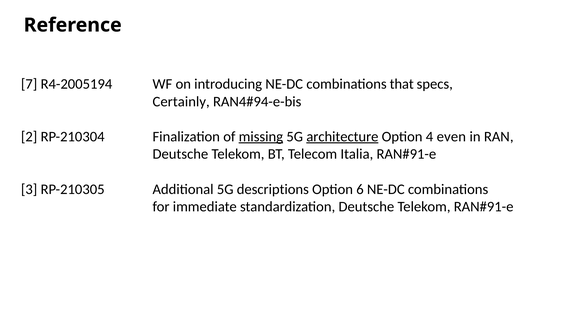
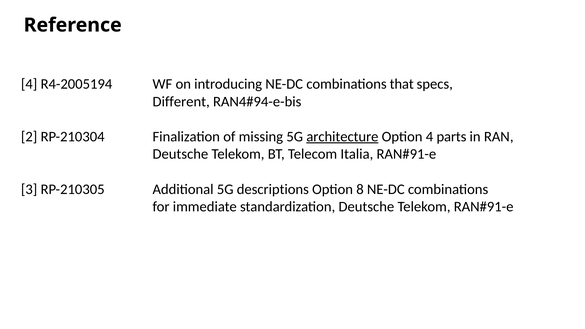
7: 7 -> 4 (29, 84)
Certainly: Certainly -> Different (181, 102)
missing underline: present -> none (261, 137)
even: even -> parts (451, 137)
6: 6 -> 8 (360, 189)
